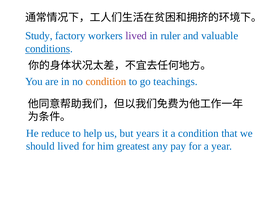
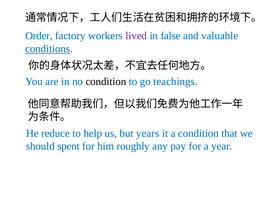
Study: Study -> Order (39, 36)
ruler: ruler -> false (171, 36)
condition colour: orange -> black (106, 81)
should lived: lived -> spent (68, 146)
greatest: greatest -> roughly (133, 146)
